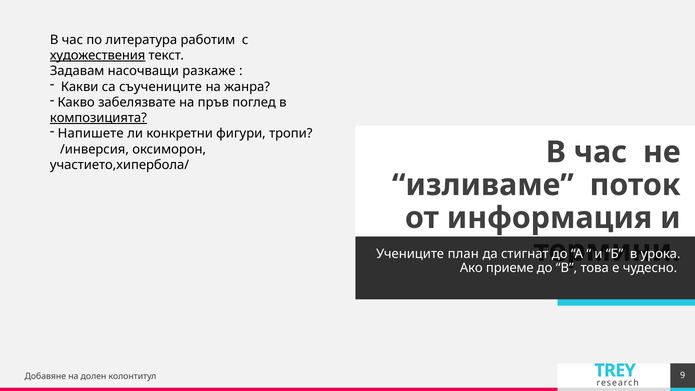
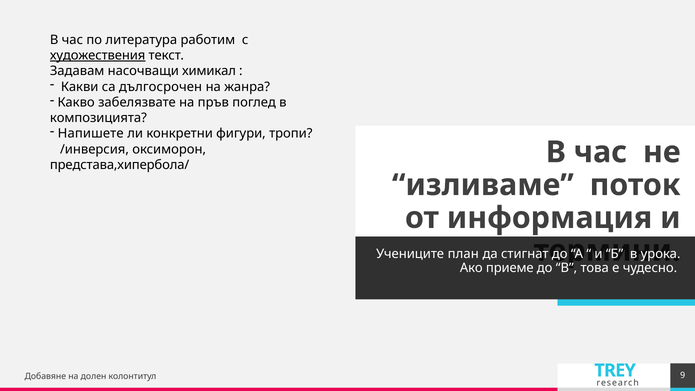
разкаже: разкаже -> химикал (209, 71)
съучениците: съучениците -> дългосрочен (161, 87)
композицията underline: present -> none (98, 118)
участието,хипербола/: участието,хипербола/ -> представа,хипербола/ (120, 165)
